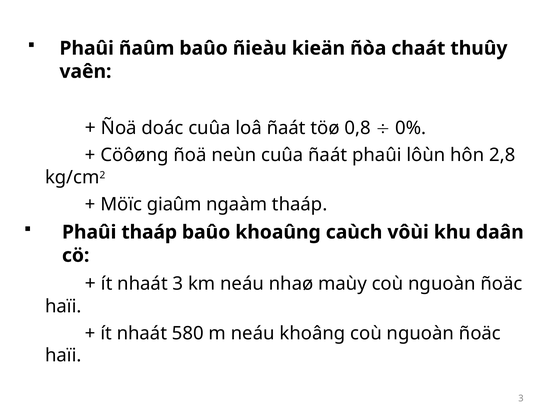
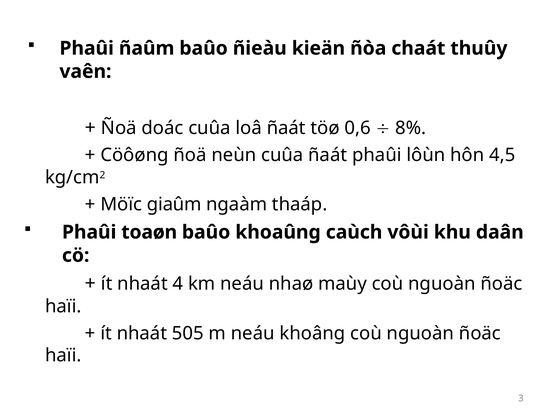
0,8: 0,8 -> 0,6 (358, 128)
0%: 0% -> 8% (411, 128)
2,8: 2,8 -> 4,5 (502, 155)
Phaûi thaáp: thaáp -> toaøn (149, 232)
nhaát 3: 3 -> 4 (178, 284)
580: 580 -> 505 (188, 333)
